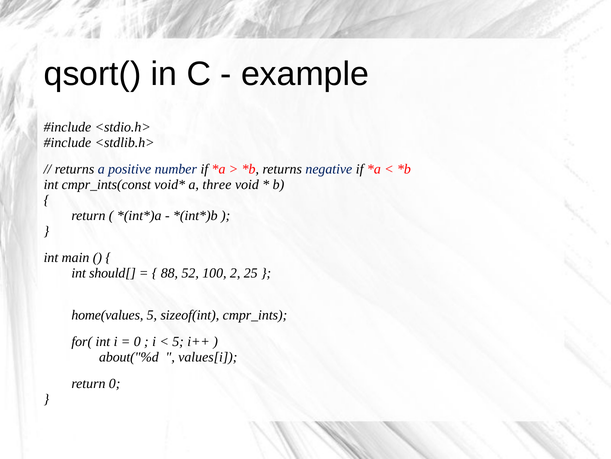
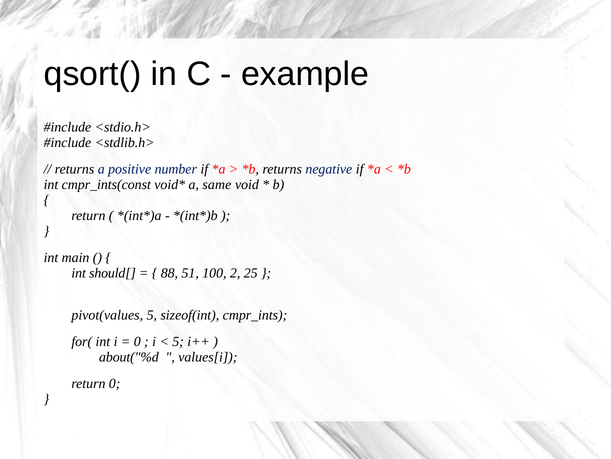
three: three -> same (217, 184)
52: 52 -> 51 (190, 273)
home(values: home(values -> pivot(values (107, 314)
